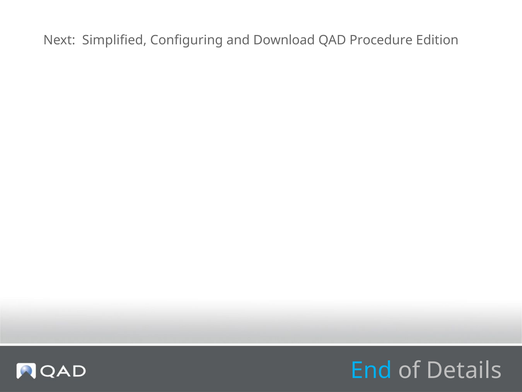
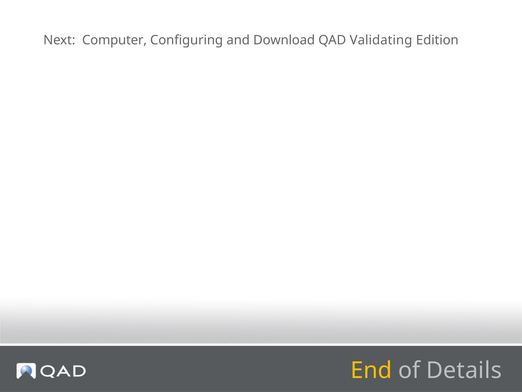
Simplified: Simplified -> Computer (114, 40)
Procedure: Procedure -> Validating (381, 40)
End colour: light blue -> yellow (371, 370)
